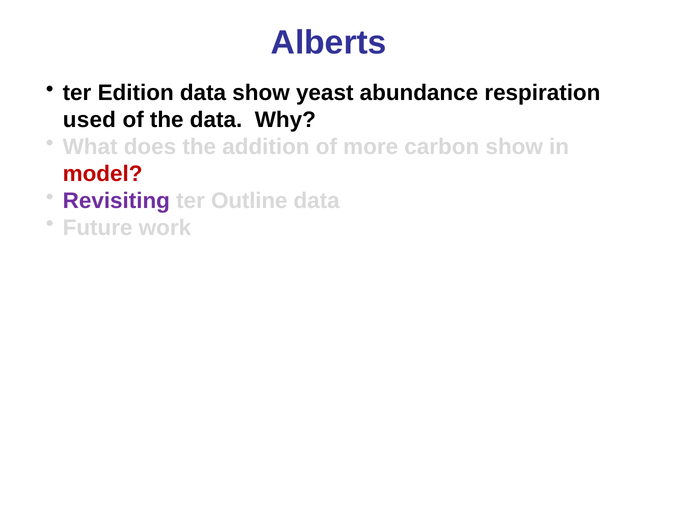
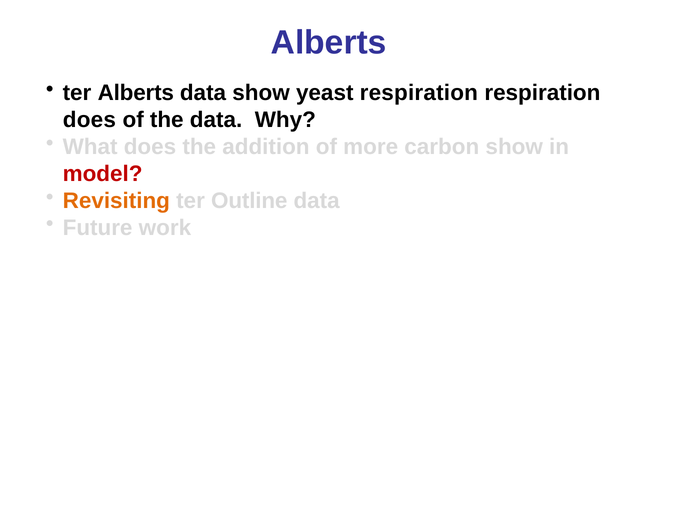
ter Edition: Edition -> Alberts (136, 93)
yeast abundance: abundance -> respiration (419, 93)
used: used -> does (89, 120)
Revisiting colour: purple -> orange (116, 201)
